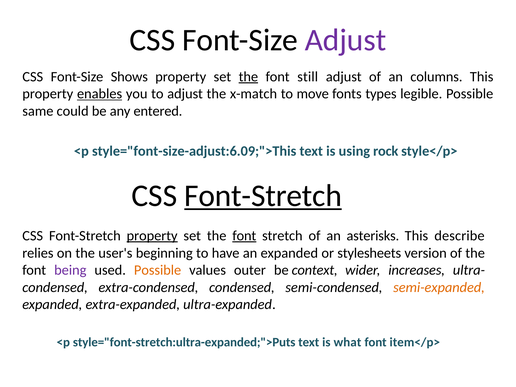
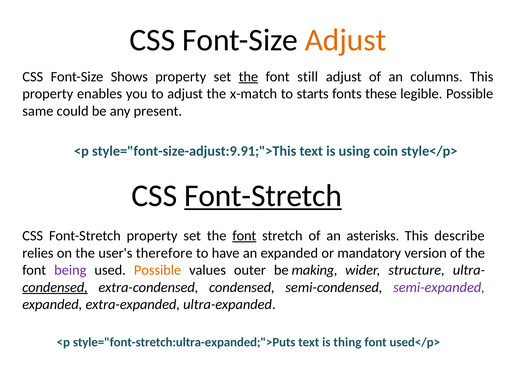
Adjust colour: purple -> orange (346, 40)
enables underline: present -> none (100, 94)
move: move -> starts (313, 94)
types: types -> these (381, 94)
entered: entered -> present (158, 111)
style="font-size-adjust:6.09;">This: style="font-size-adjust:6.09;">This -> style="font-size-adjust:9.91;">This (194, 151)
rock: rock -> coin (386, 151)
property underline: present -> none (152, 236)
beginning: beginning -> therefore (164, 253)
stylesheets: stylesheets -> mandatory (369, 253)
context: context -> making (315, 270)
increases: increases -> structure (417, 270)
condensed underline: none -> present (55, 287)
semi-expanded colour: orange -> purple (439, 287)
what: what -> thing (347, 342)
item</p>: item</p> -> used</p> (415, 342)
